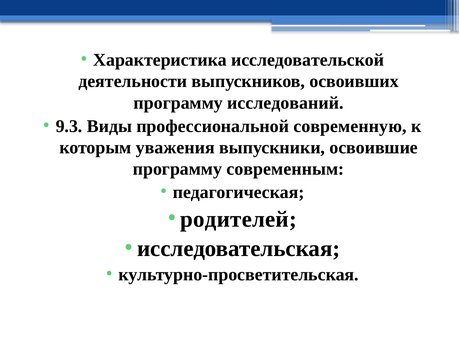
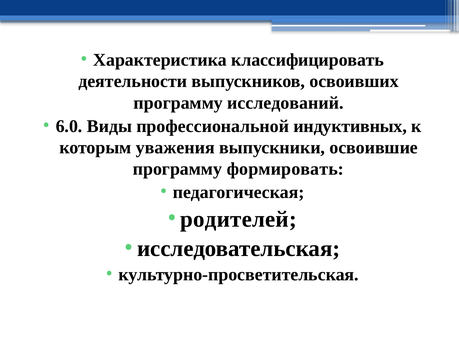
исследовательской: исследовательской -> классифицировать (308, 60)
9.3: 9.3 -> 6.0 (69, 126)
современную: современную -> индуктивных (350, 126)
современным: современным -> формировать (285, 169)
